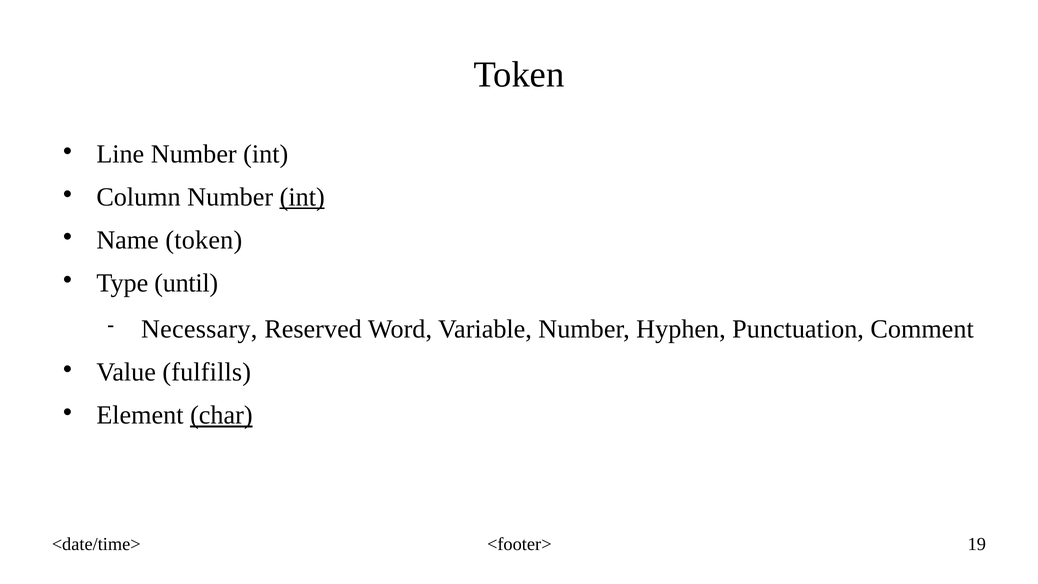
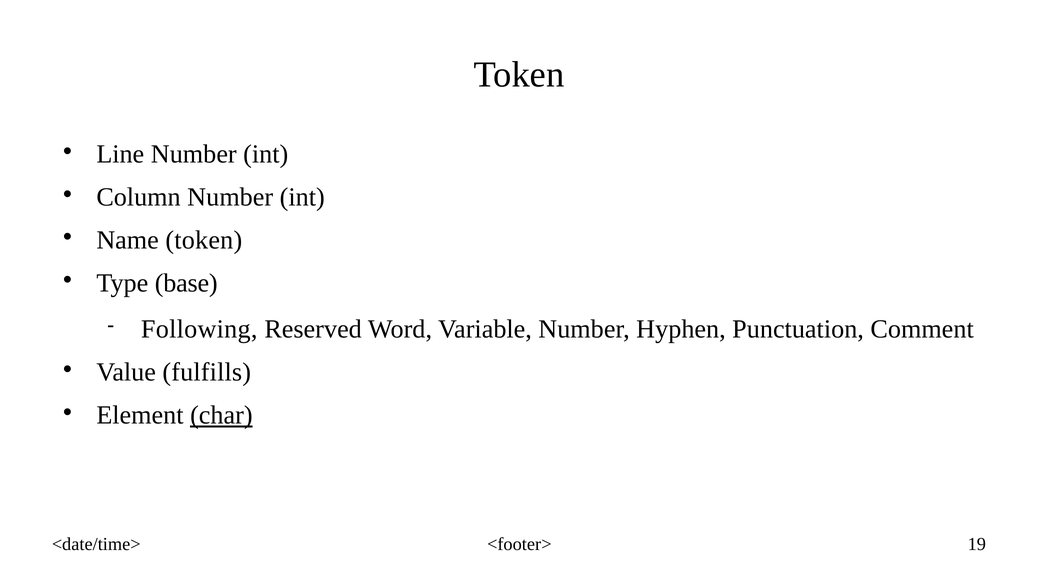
int underline: present -> none (302, 197)
until: until -> base (186, 283)
Necessary: Necessary -> Following (199, 329)
